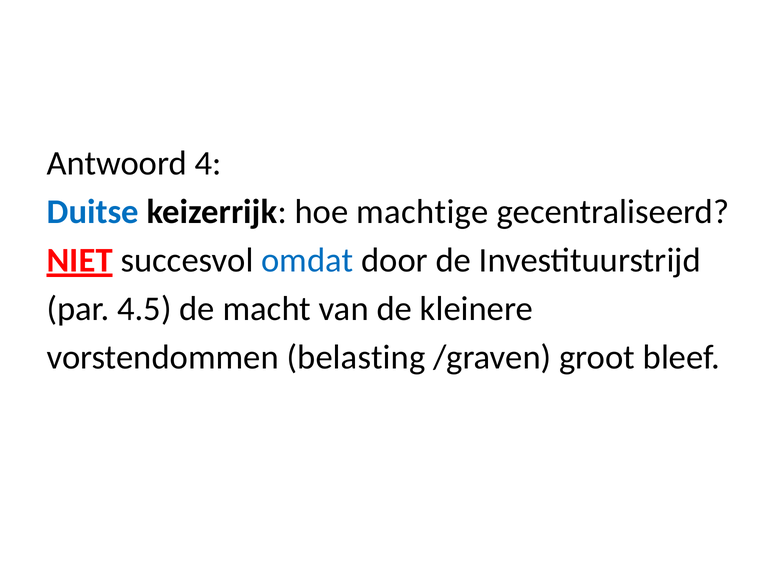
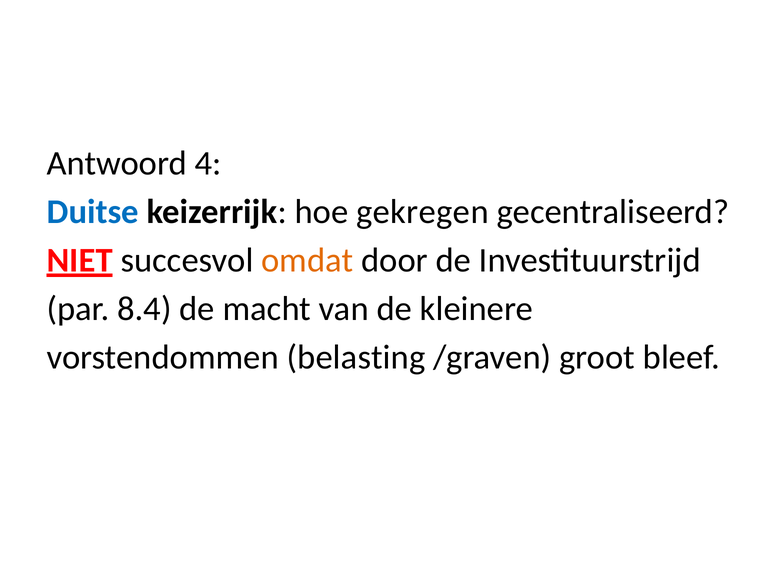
machtige: machtige -> gekregen (423, 212)
omdat colour: blue -> orange (307, 260)
4.5: 4.5 -> 8.4 (144, 309)
